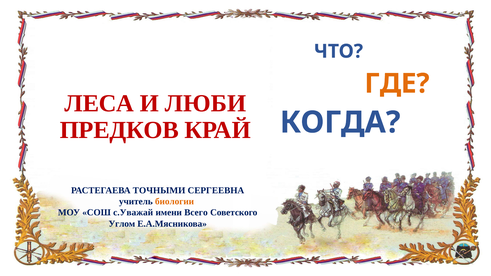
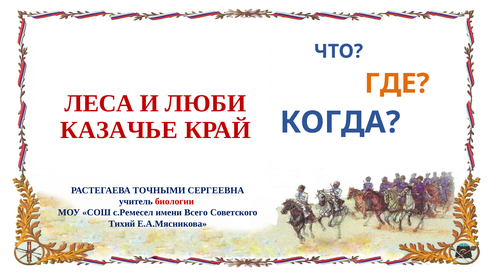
ПРЕДКОВ: ПРЕДКОВ -> КАЗАЧЬЕ (119, 130)
биологии colour: orange -> red (175, 202)
с.Уважай: с.Уважай -> с.Ремесел (133, 213)
Углом: Углом -> Тихий (122, 224)
